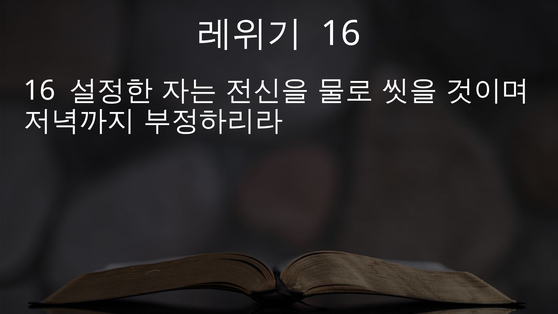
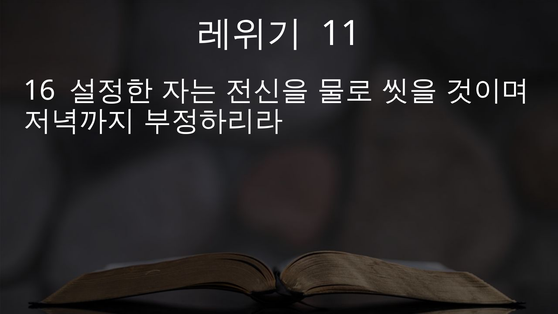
16: 16 -> 11 (341, 34)
